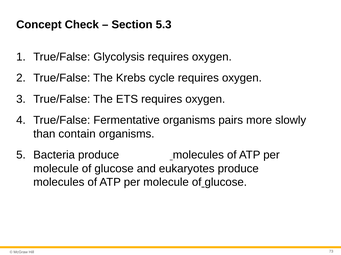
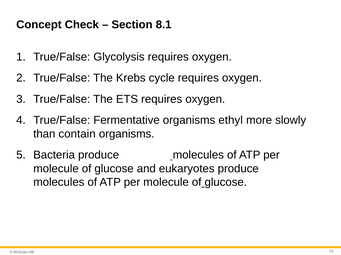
5.3: 5.3 -> 8.1 (164, 25)
pairs: pairs -> ethyl (231, 121)
